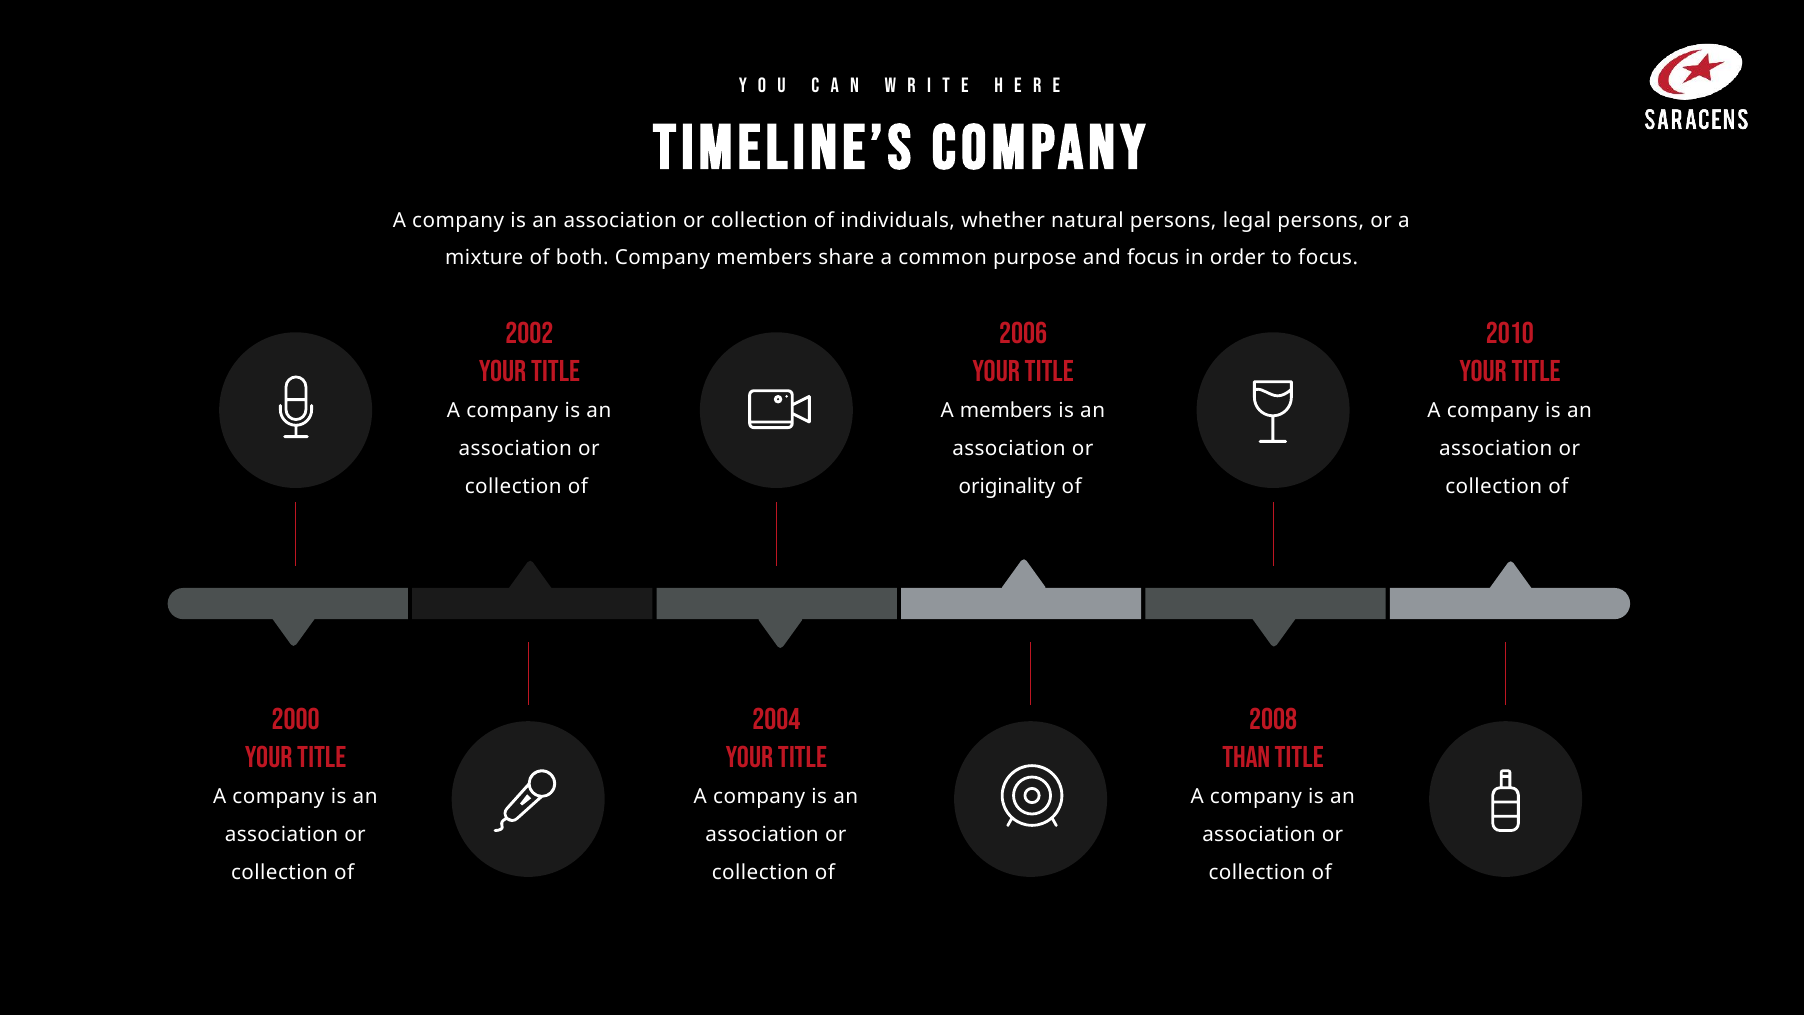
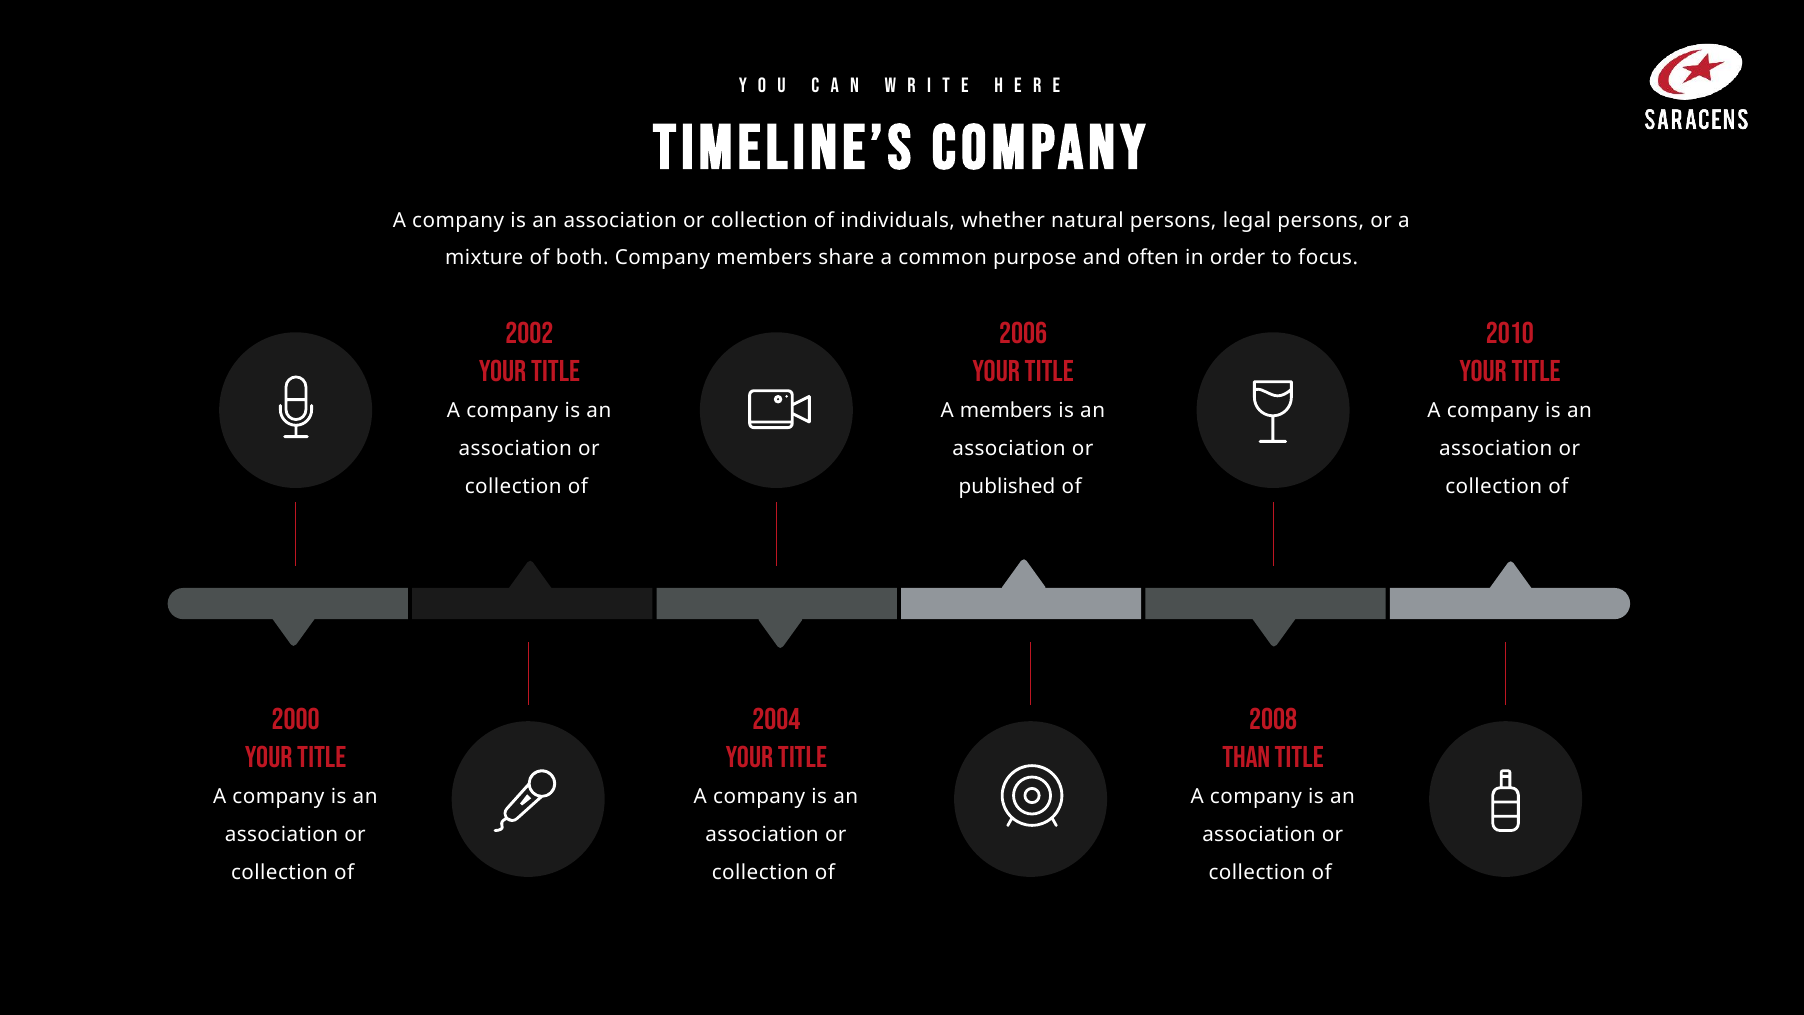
and focus: focus -> often (1153, 258)
originality: originality -> published (1007, 486)
